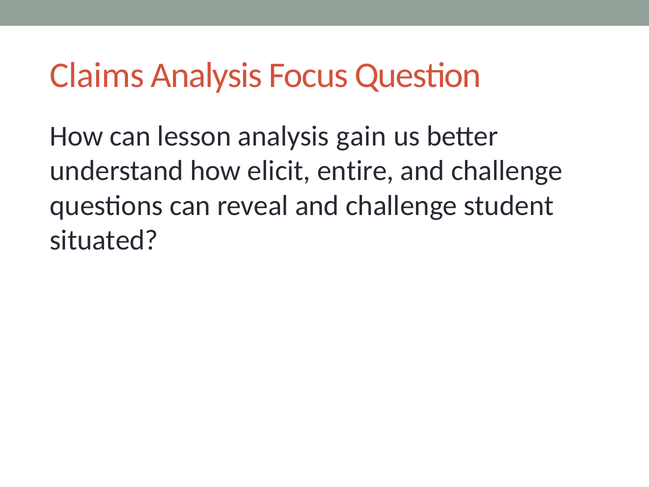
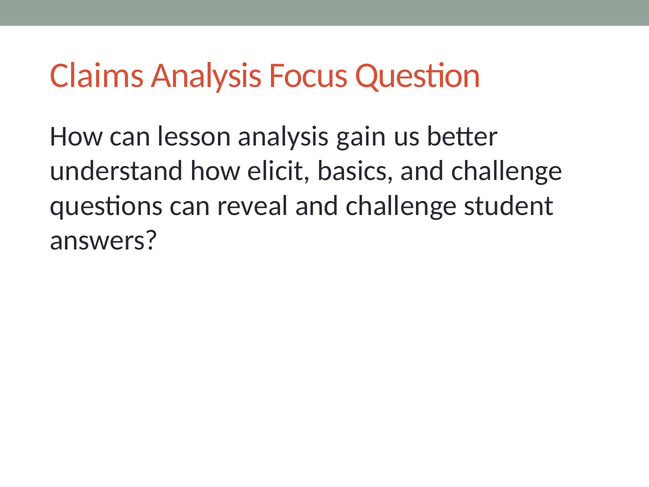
entire: entire -> basics (356, 171)
situated: situated -> answers (104, 240)
